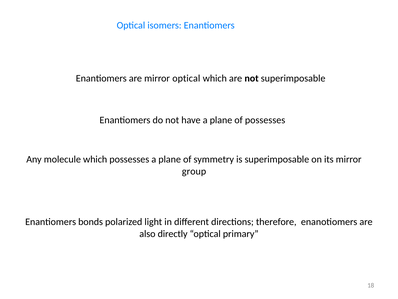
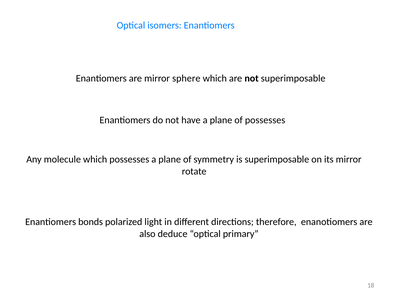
mirror optical: optical -> sphere (186, 78)
group: group -> rotate (194, 171)
directly: directly -> deduce (173, 233)
